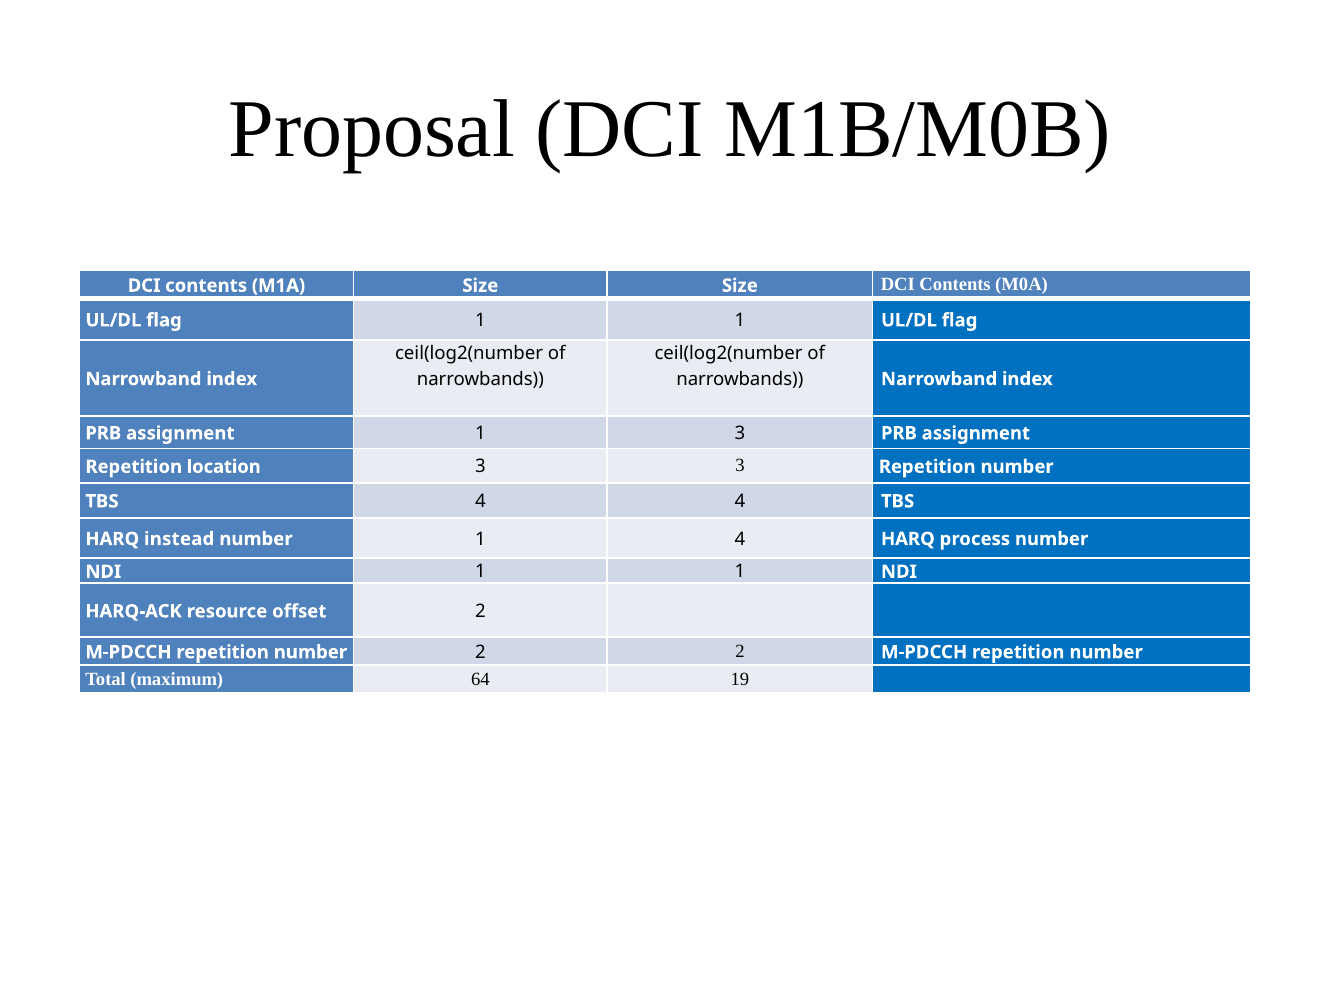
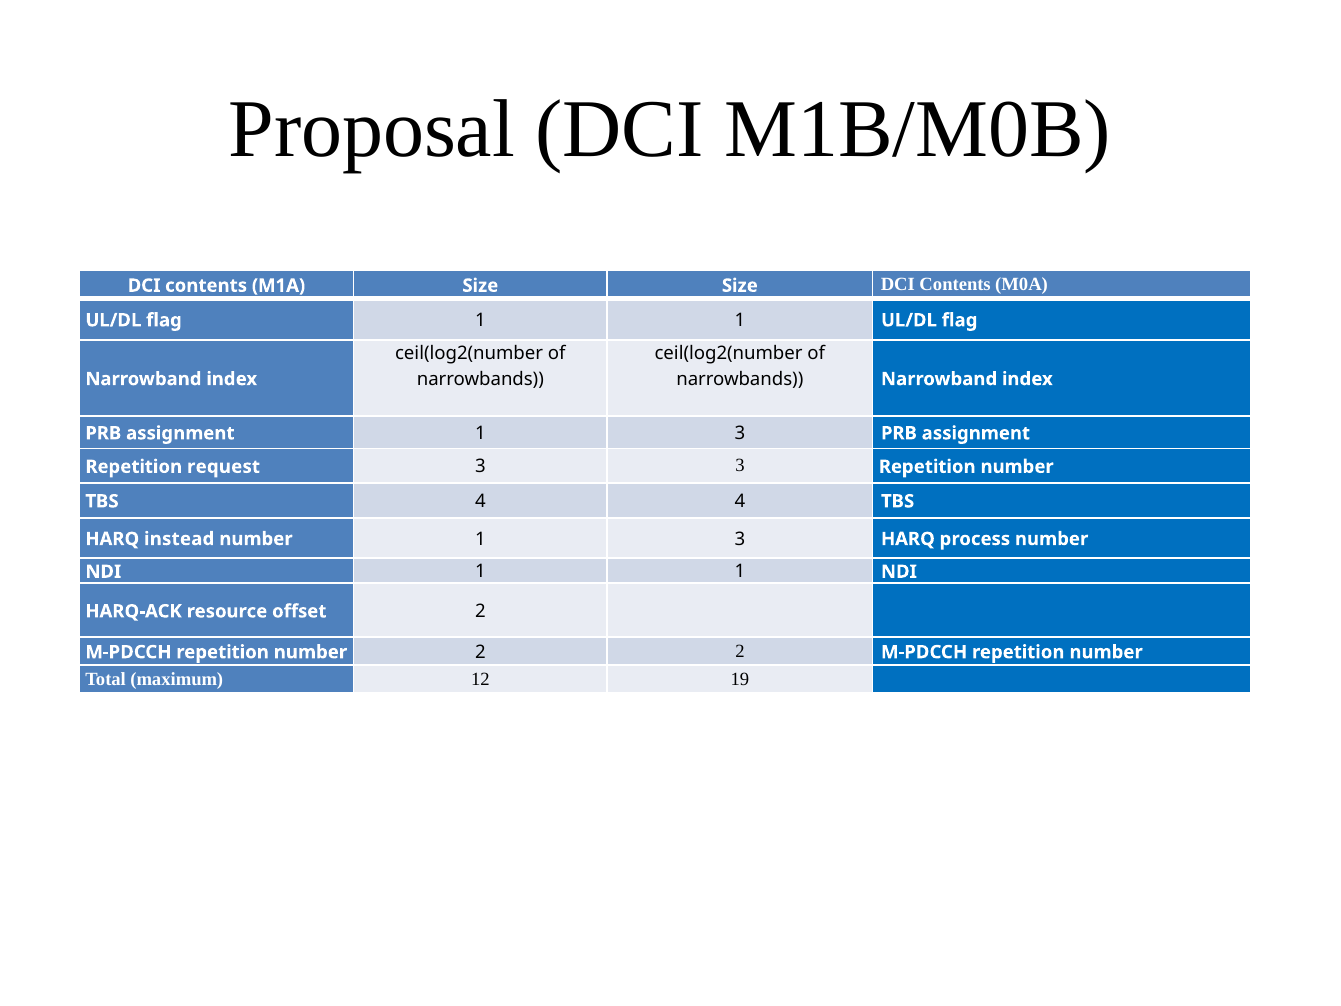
location: location -> request (224, 467)
number 1 4: 4 -> 3 (740, 539)
64: 64 -> 12 (480, 679)
